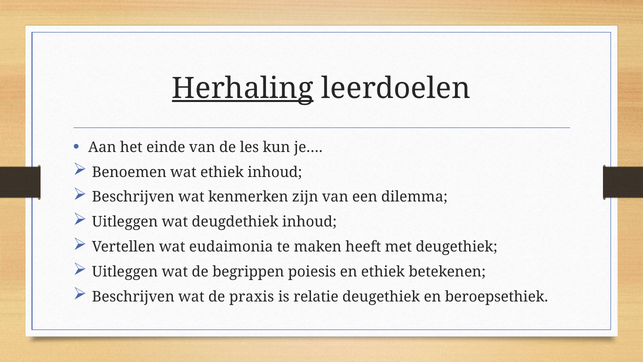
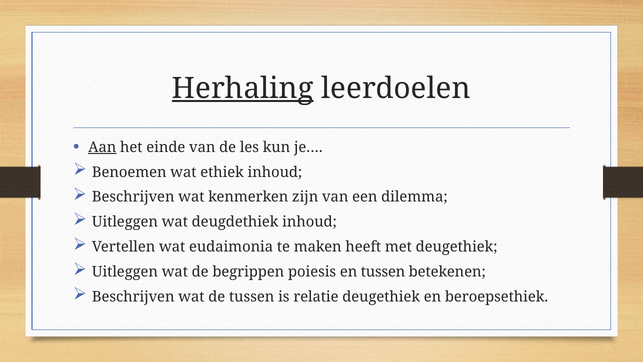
Aan underline: none -> present (102, 147)
en ethiek: ethiek -> tussen (383, 272)
de praxis: praxis -> tussen (252, 297)
